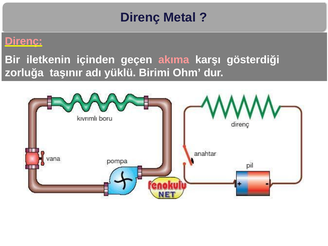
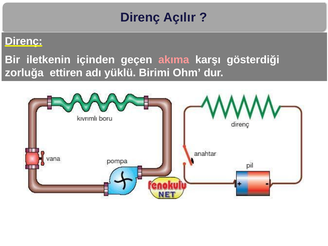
Metal: Metal -> Açılır (180, 17)
Direnç colour: pink -> white (24, 41)
taşınır: taşınır -> ettiren (66, 73)
